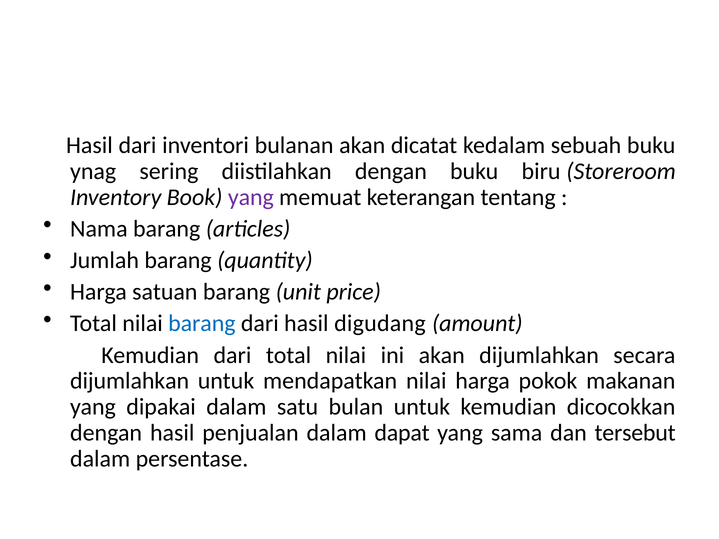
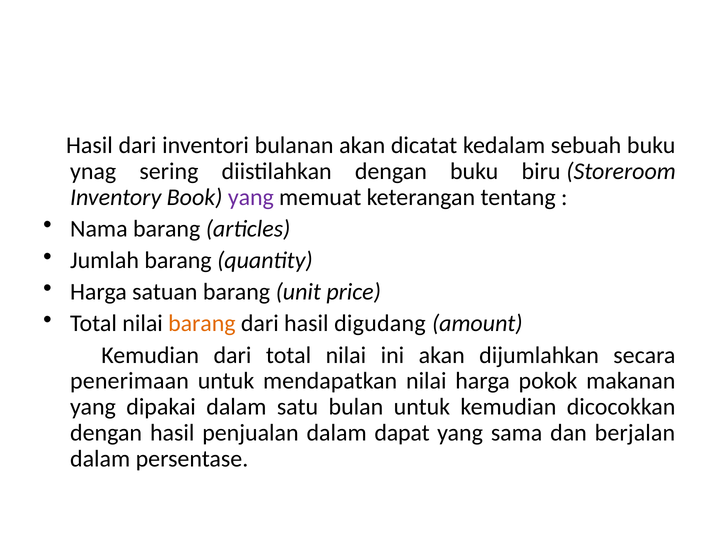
barang colour: blue -> orange (202, 324)
dijumlahkan: dijumlahkan -> penerimaan (129, 381)
tersebut: tersebut -> berjalan (635, 433)
